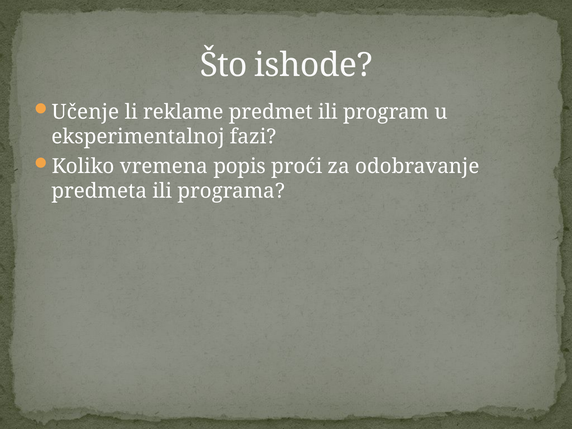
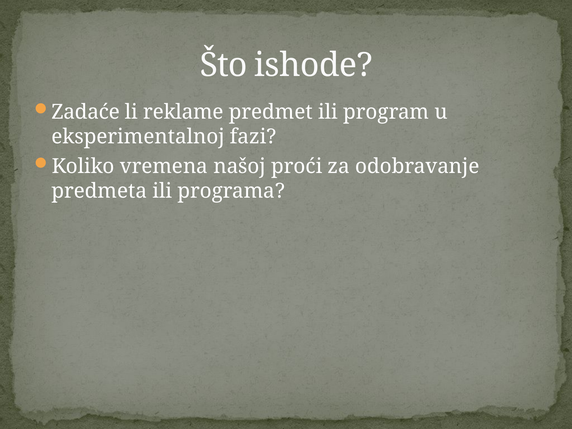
Učenje: Učenje -> Zadaće (86, 112)
popis: popis -> našoj (240, 166)
